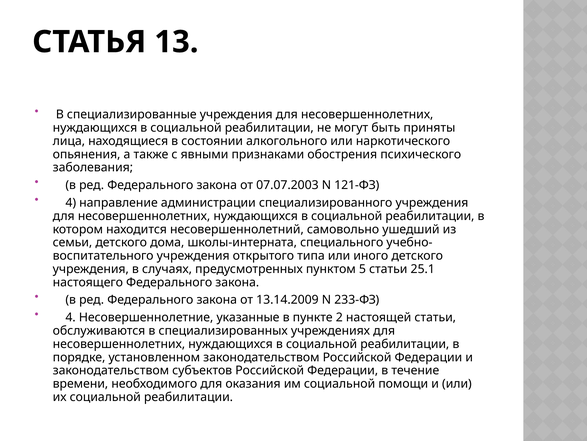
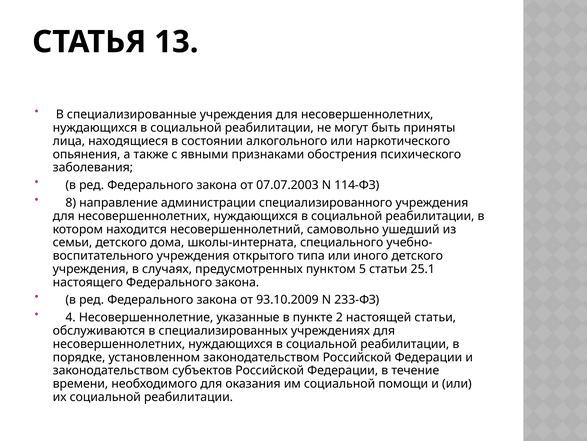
121-ФЗ: 121-ФЗ -> 114-ФЗ (357, 185)
4: 4 -> 8 (71, 203)
13.14.2009: 13.14.2009 -> 93.10.2009 (287, 299)
